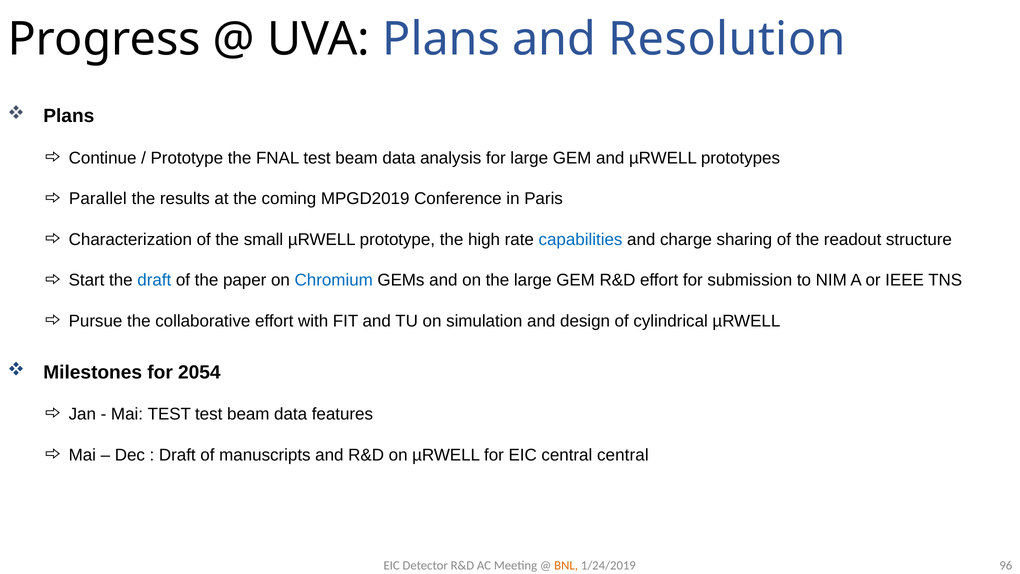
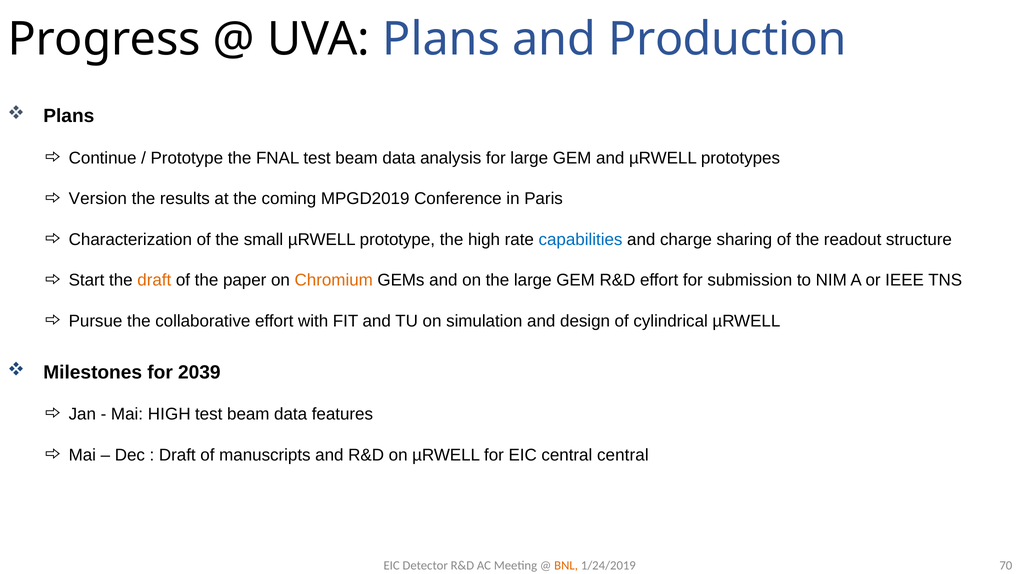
Resolution: Resolution -> Production (727, 39)
Parallel: Parallel -> Version (98, 199)
draft colour: blue -> orange (154, 280)
Chromium colour: blue -> orange (334, 280)
2054: 2054 -> 2039 (199, 372)
Mai TEST: TEST -> HIGH (169, 414)
96: 96 -> 70 (1006, 565)
